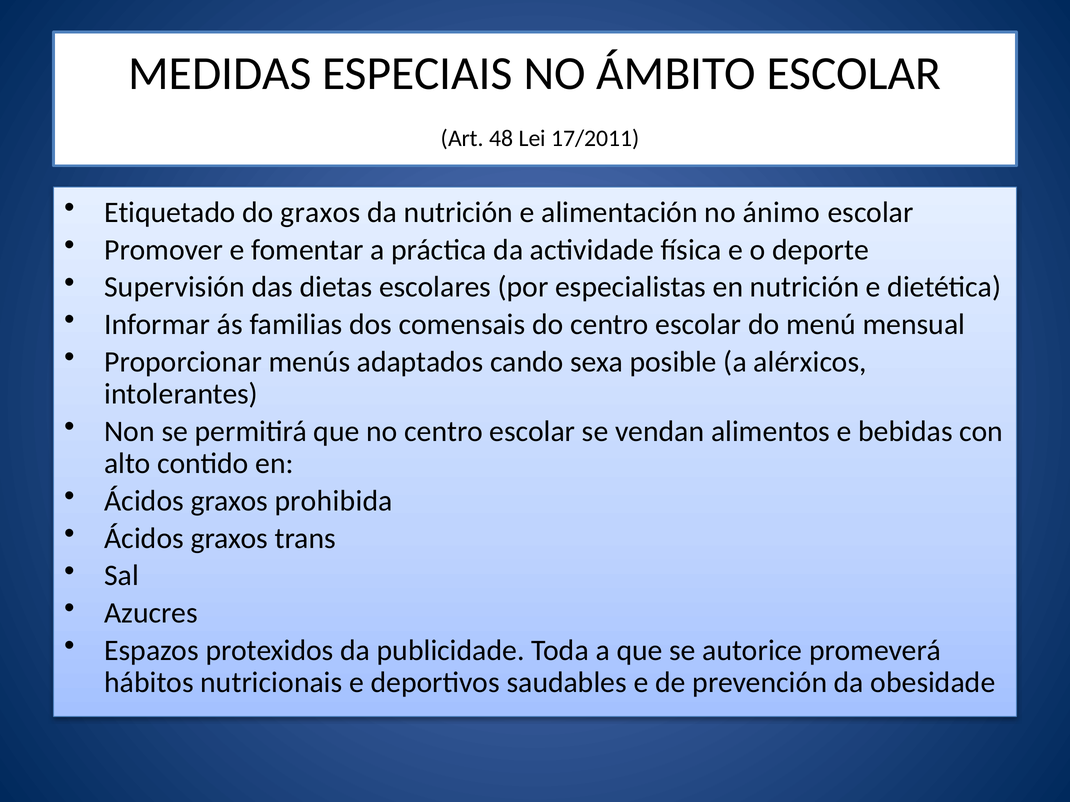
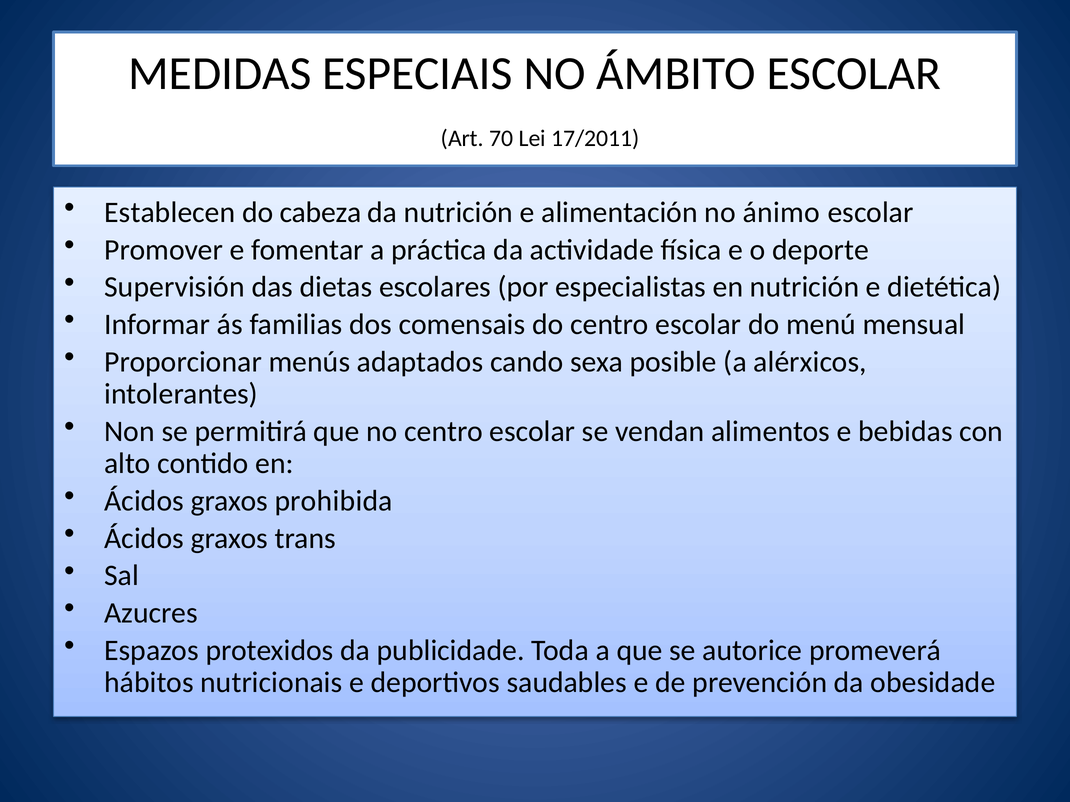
48: 48 -> 70 (501, 139)
Etiquetado: Etiquetado -> Establecen (170, 213)
do graxos: graxos -> cabeza (321, 213)
